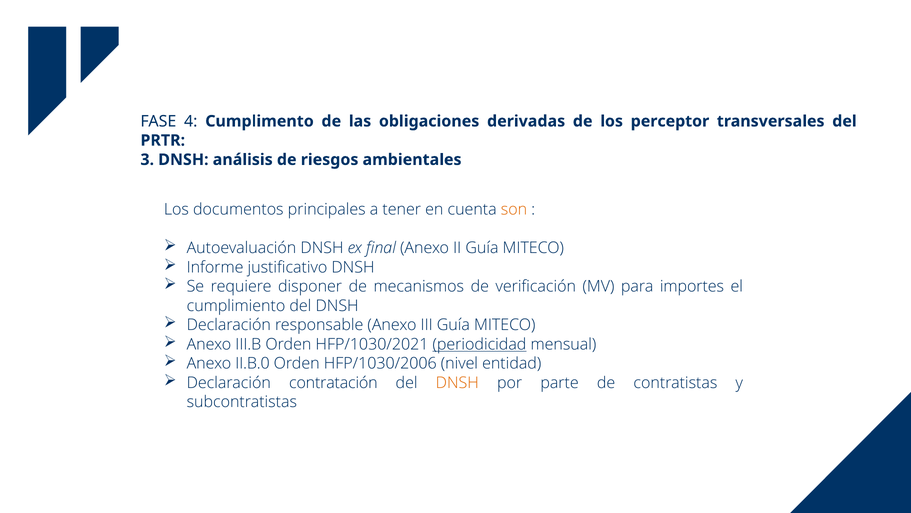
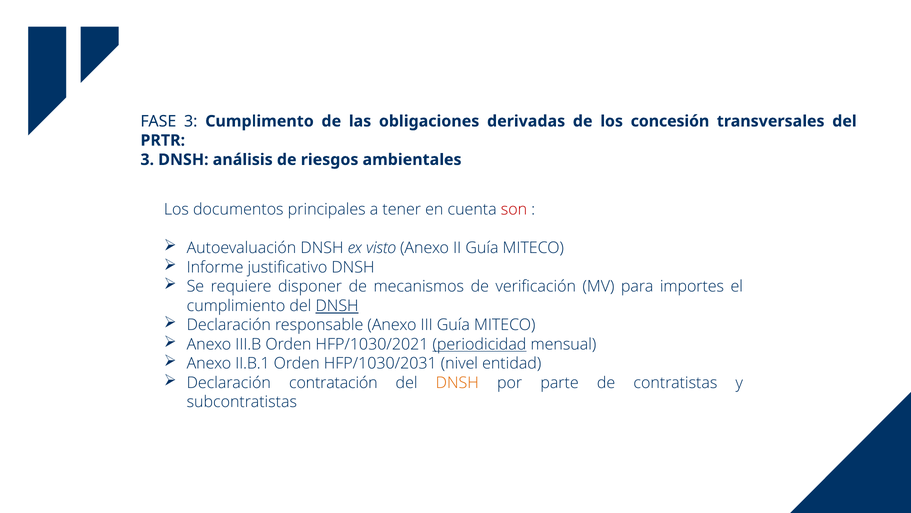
FASE 4: 4 -> 3 (191, 121)
perceptor: perceptor -> concesión (670, 121)
son colour: orange -> red (514, 209)
final: final -> visto (381, 248)
DNSH underline: none -> present (337, 306)
II.B.0: II.B.0 -> II.B.1 (252, 363)
HFP/1030/2006: HFP/1030/2006 -> HFP/1030/2031 (380, 363)
